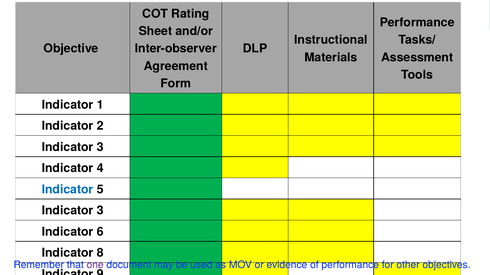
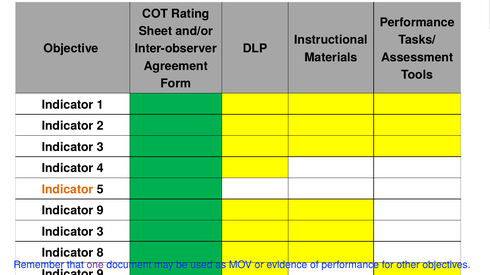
Indicator colour: blue -> orange (68, 190)
3: 3 -> 9 (100, 211)
6: 6 -> 3 (100, 232)
